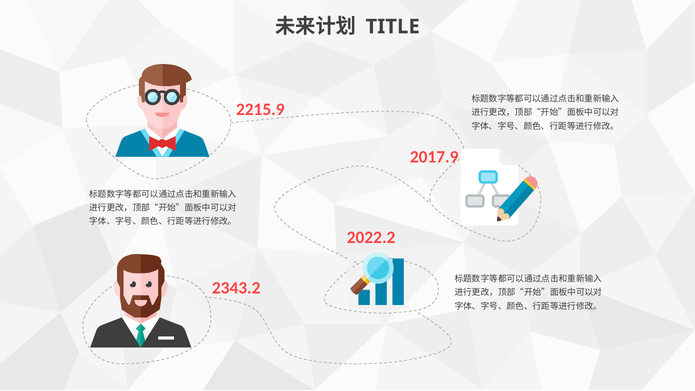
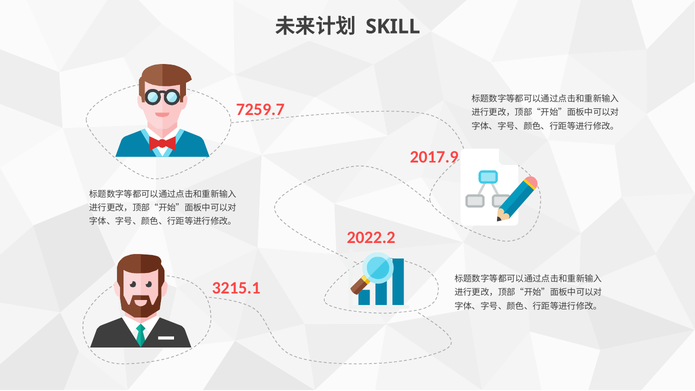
TITLE: TITLE -> SKILL (393, 27)
2215.9: 2215.9 -> 7259.7 (260, 109)
2343.2: 2343.2 -> 3215.1 (236, 288)
